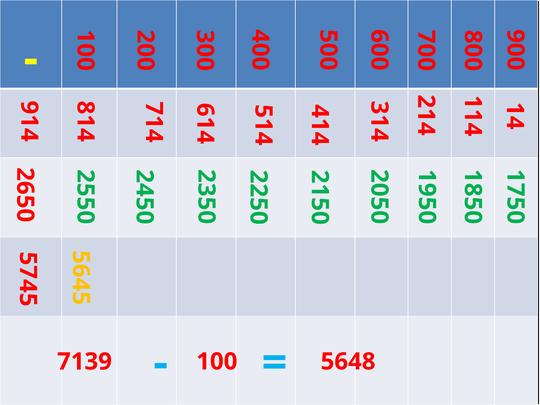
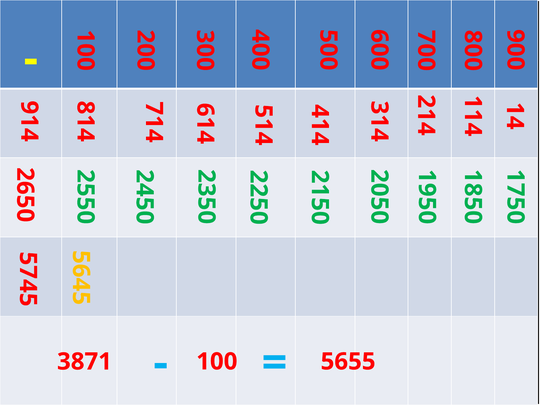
7139: 7139 -> 3871 (84, 362)
5648: 5648 -> 5655 (348, 362)
